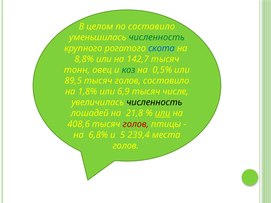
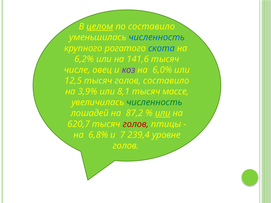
целом underline: none -> present (100, 27)
численность colour: green -> blue (157, 37)
8,8%: 8,8% -> 6,2% (84, 59)
142,7: 142,7 -> 141,6 (138, 59)
тонн: тонн -> числе (77, 70)
коз colour: green -> purple (129, 70)
0,5%: 0,5% -> 6,0% (162, 70)
89,5: 89,5 -> 12,5 (73, 81)
1,8%: 1,8% -> 3,9% (88, 92)
6,9: 6,9 -> 8,1 (124, 92)
числе: числе -> массе (176, 92)
численность colour: black -> green (154, 102)
21,8: 21,8 -> 87,2 (134, 113)
408,6: 408,6 -> 620,7 (79, 124)
5: 5 -> 7 (123, 135)
места: места -> уровне (166, 135)
